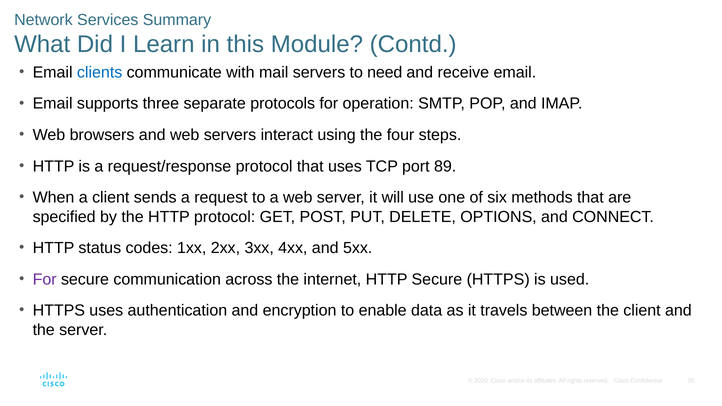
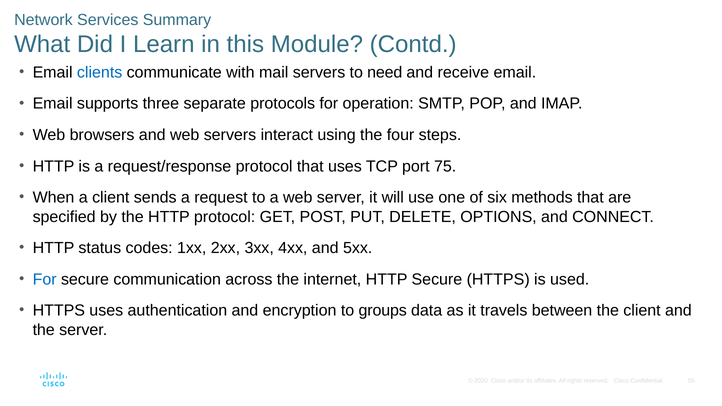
89: 89 -> 75 (445, 166)
For colour: purple -> blue (45, 279)
enable: enable -> groups (383, 311)
